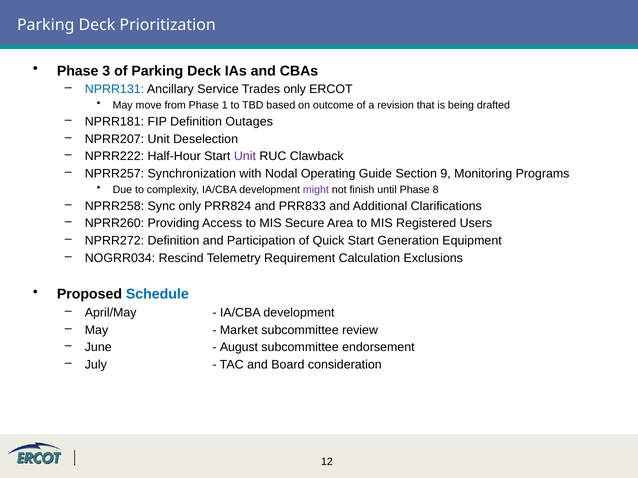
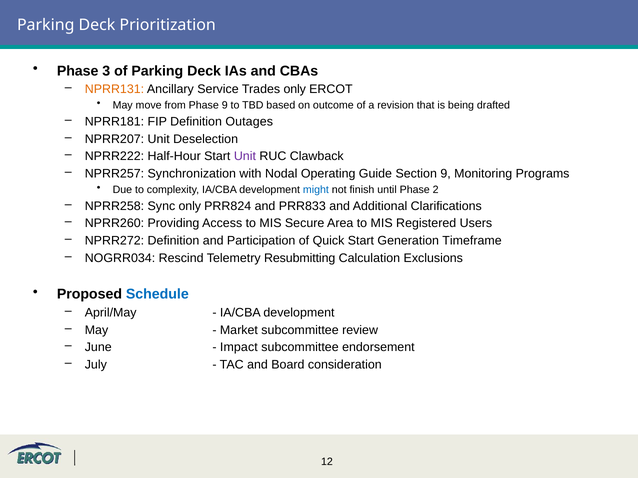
NPRR131 colour: blue -> orange (114, 89)
Phase 1: 1 -> 9 (225, 105)
might colour: purple -> blue (316, 190)
8: 8 -> 2 (436, 190)
Equipment: Equipment -> Timeframe (472, 241)
Requirement: Requirement -> Resubmitting (300, 258)
August: August -> Impact (239, 348)
